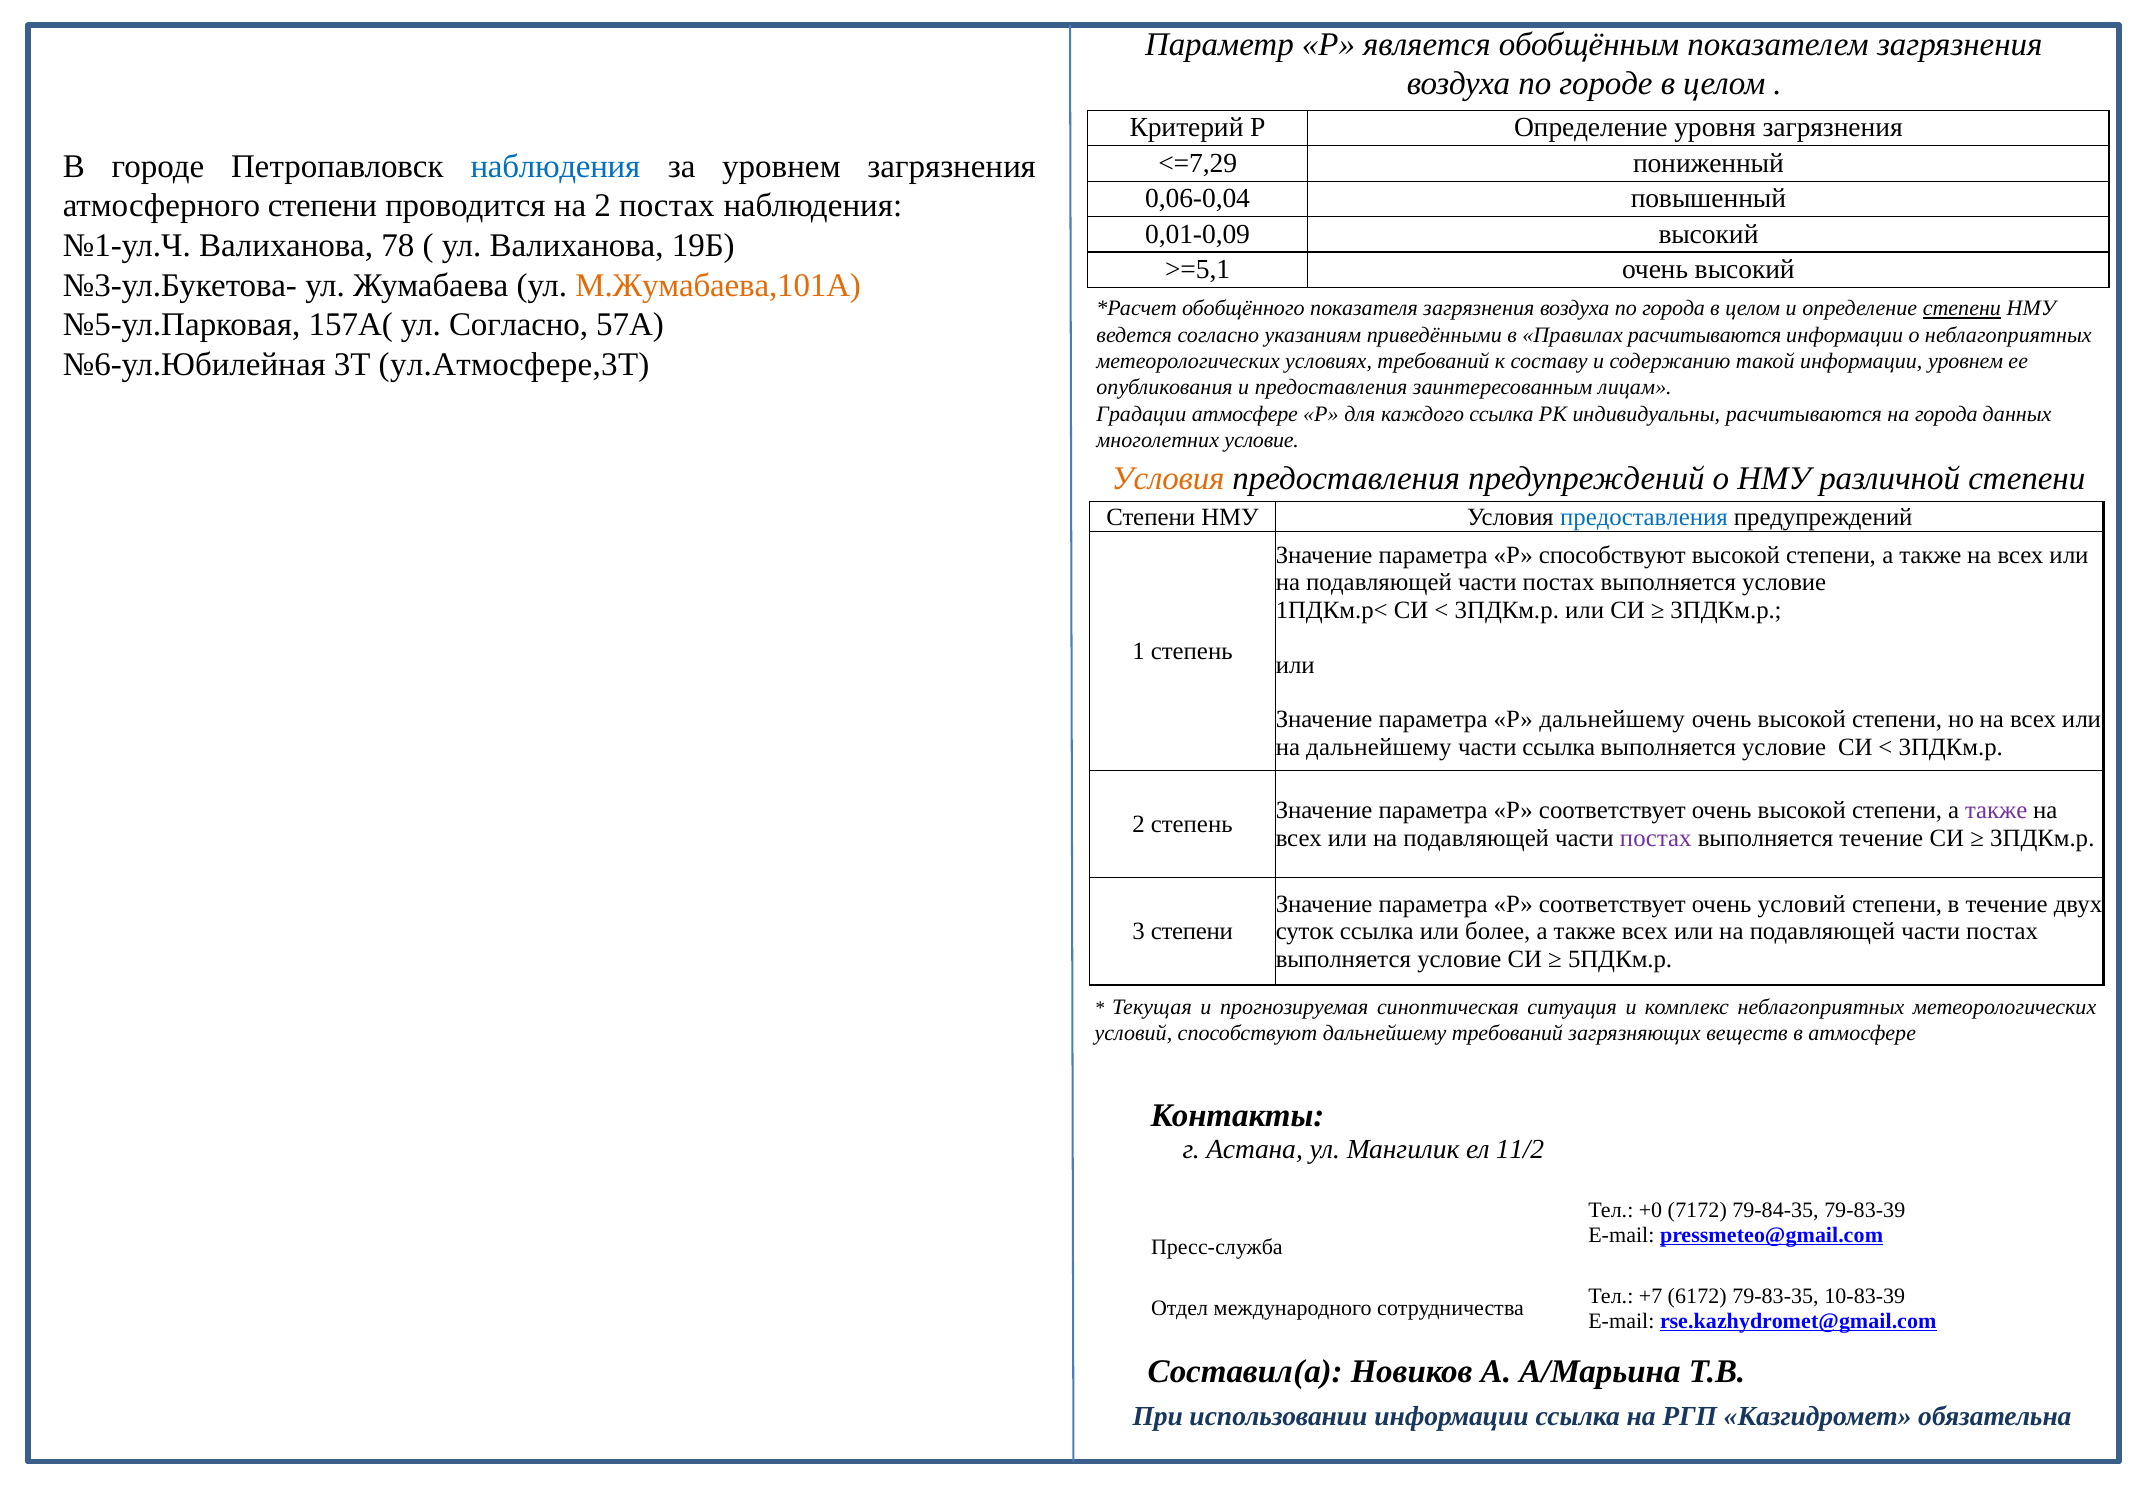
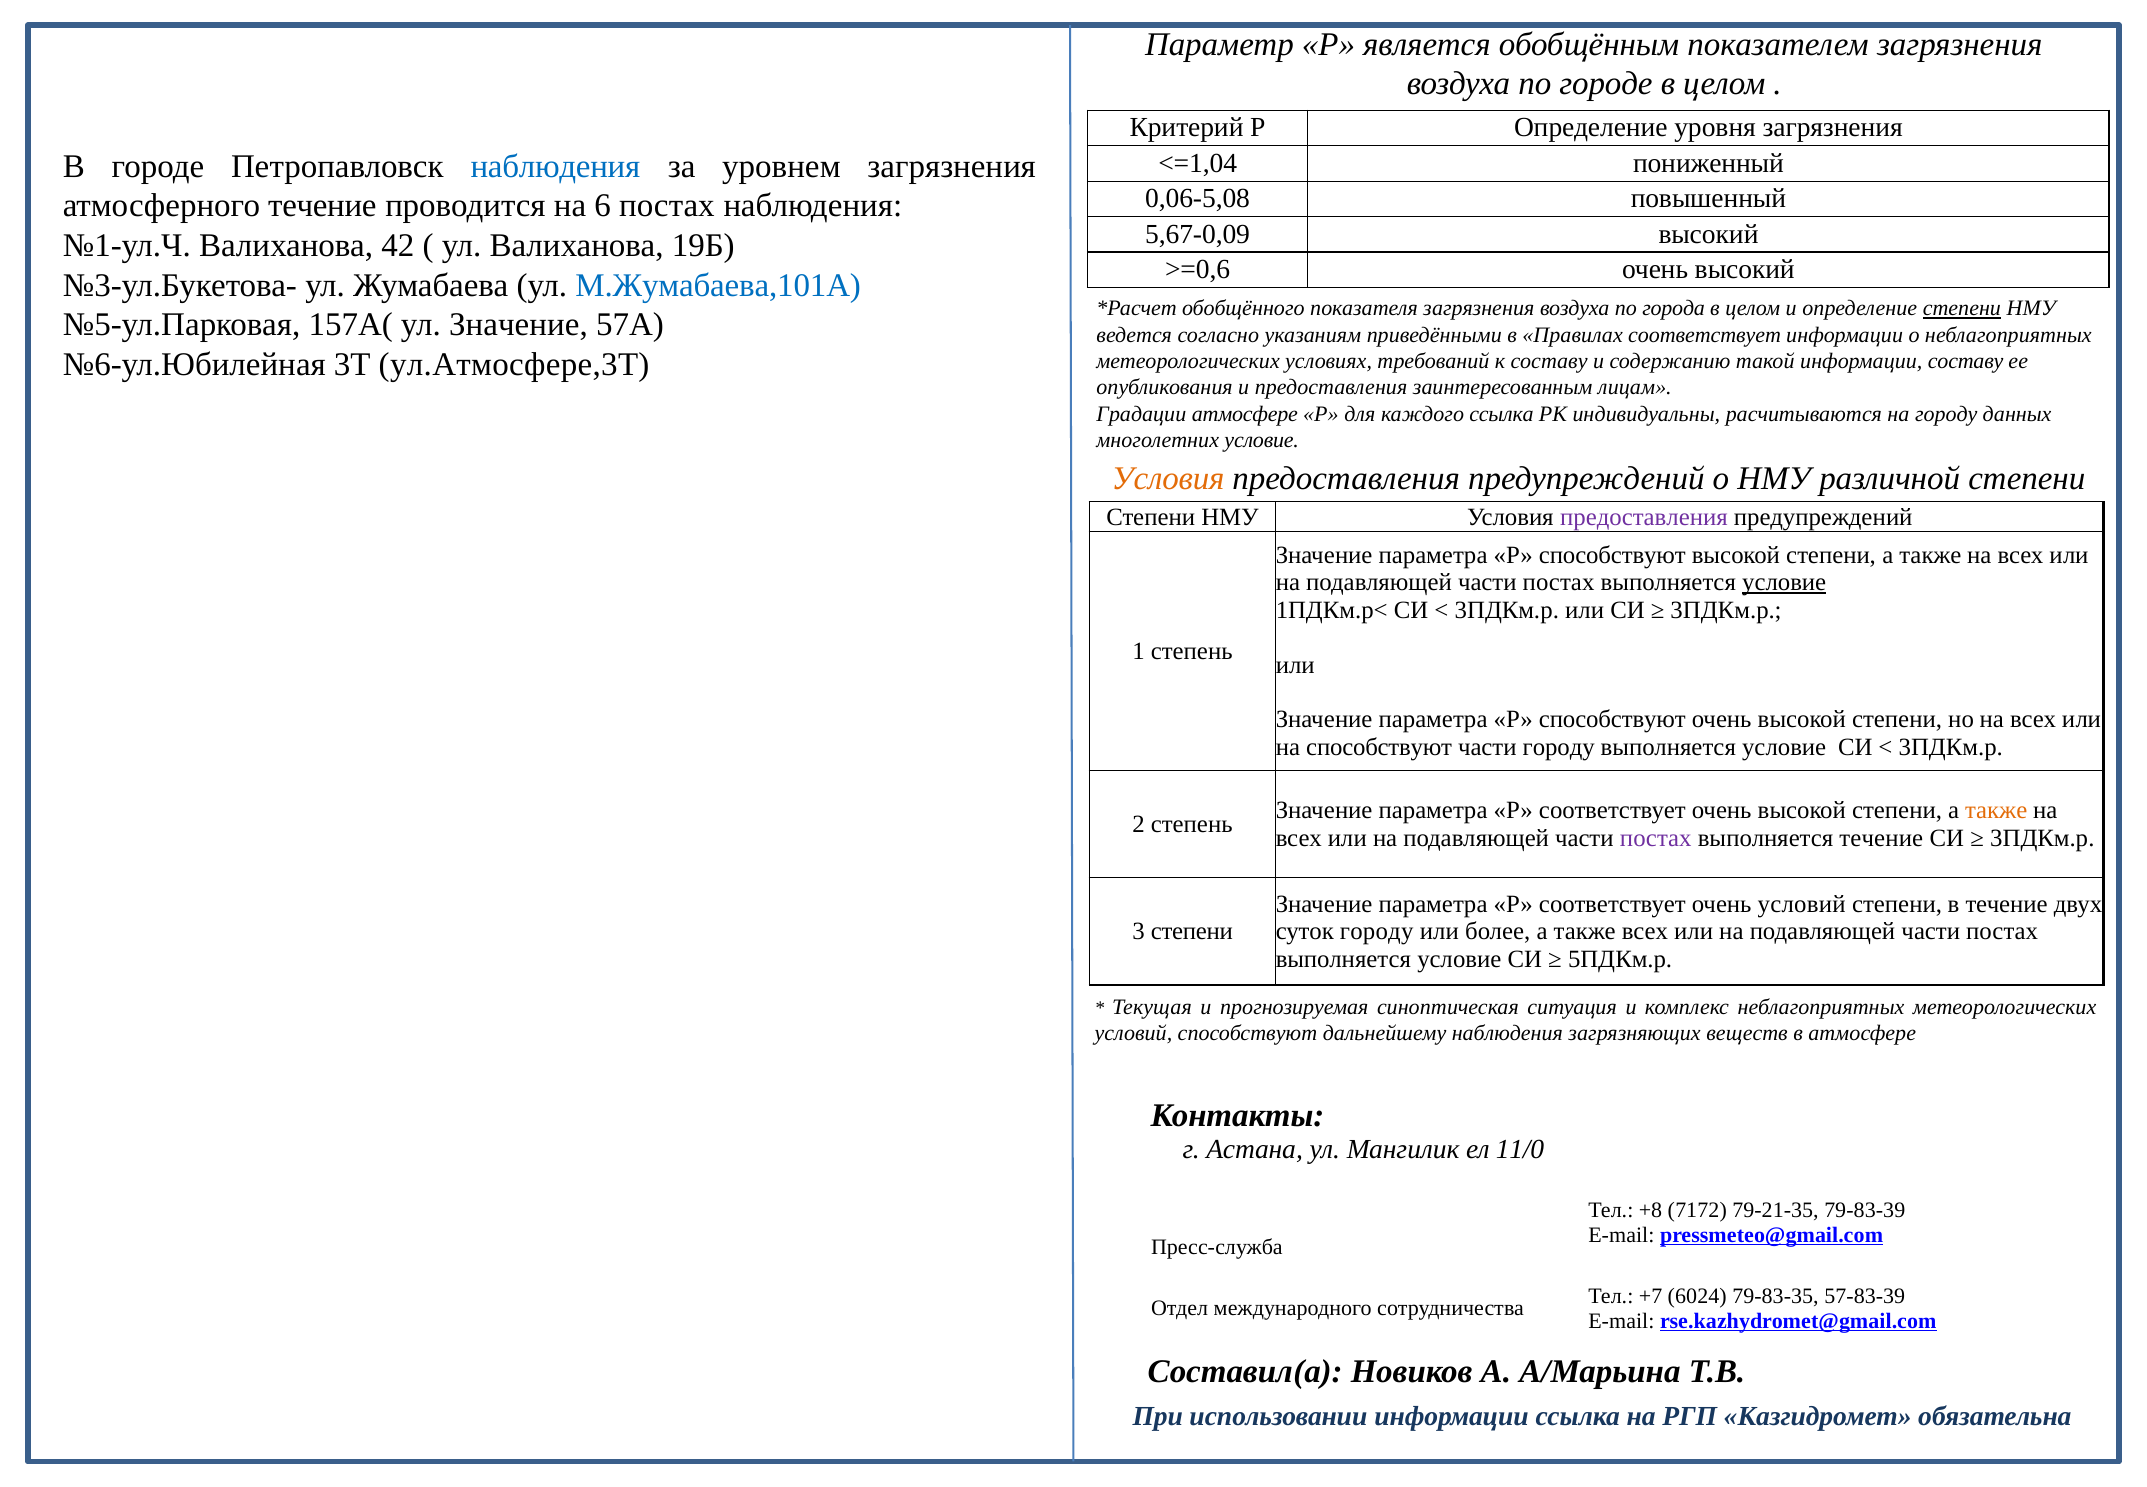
<=7,29: <=7,29 -> <=1,04 (1198, 163)
0,06-0,04: 0,06-0,04 -> 0,06-5,08 (1198, 199)
атмосферного степени: степени -> течение (322, 206)
на 2: 2 -> 6 (603, 206)
0,01-0,09: 0,01-0,09 -> 5,67-0,09 (1198, 234)
78: 78 -> 42 (398, 246)
>=5,1: >=5,1 -> >=0,6 (1198, 269)
М.Жумабаева,101А colour: orange -> blue (718, 285)
ул Согласно: Согласно -> Значение (518, 325)
Правилах расчитываются: расчитываются -> соответствует (1705, 335)
информации уровнем: уровнем -> составу (1966, 361)
на города: города -> городу (1946, 414)
предоставления colour: blue -> purple (1644, 517)
условие underline: none -> present (1784, 582)
дальнейшему: дальнейшему -> способствуют (1612, 719)
на дальнейшему: дальнейшему -> способствуют (1379, 747)
части ссылка: ссылка -> городу (1559, 747)
также colour: purple -> orange (1996, 810)
суток ссылка: ссылка -> городу (1377, 931)
дальнейшему требований: требований -> наблюдения (1507, 1033)
11/2: 11/2 -> 11/0 (1520, 1149)
+0: +0 -> +8 (1651, 1210)
79-84-35: 79-84-35 -> 79-21-35 (1776, 1210)
6172: 6172 -> 6024 (1697, 1296)
10-83-39: 10-83-39 -> 57-83-39 (1865, 1296)
